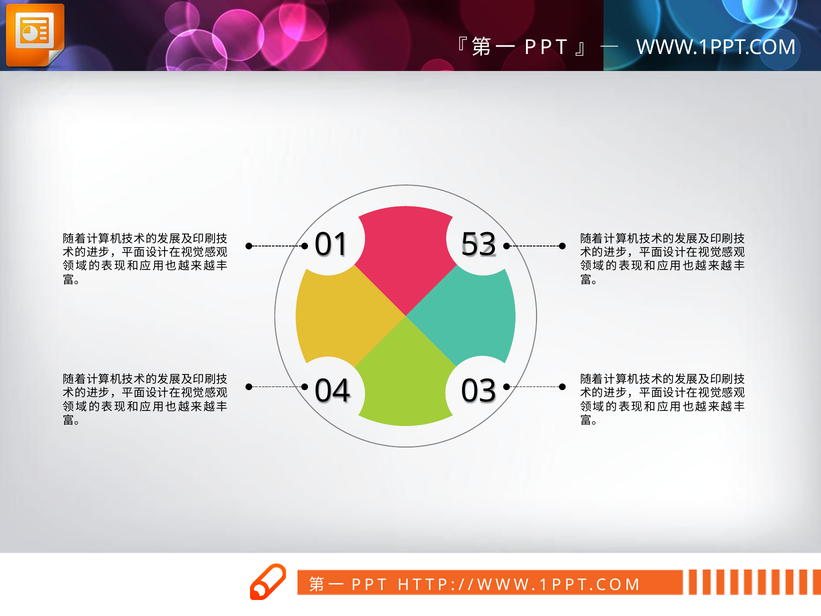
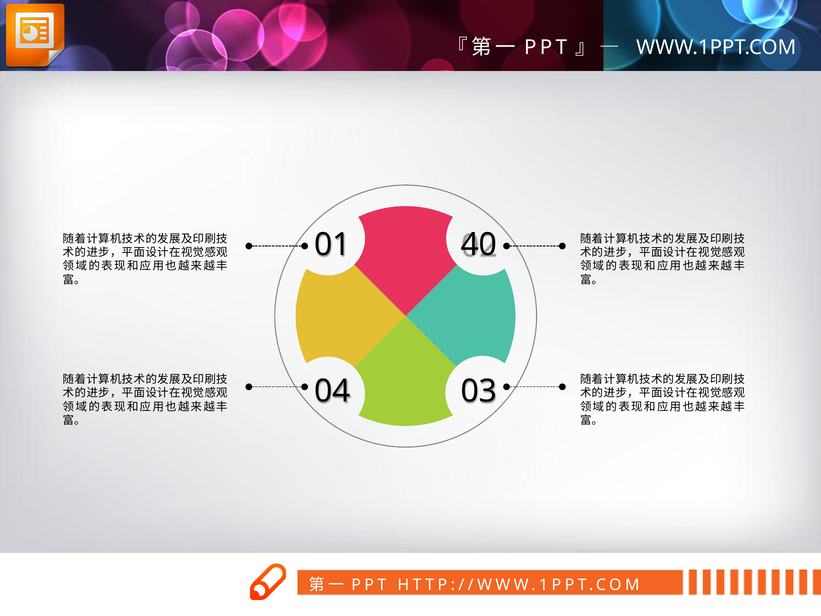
53: 53 -> 40 (479, 245)
